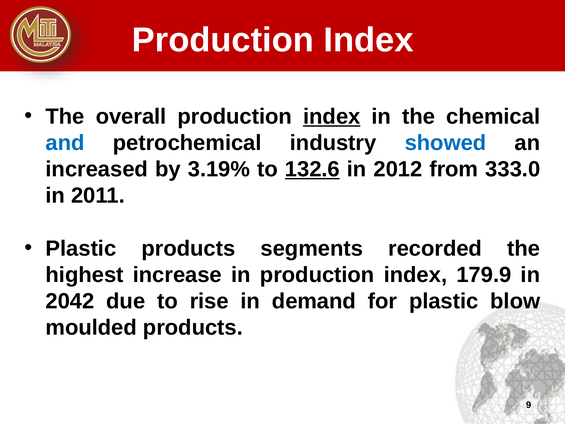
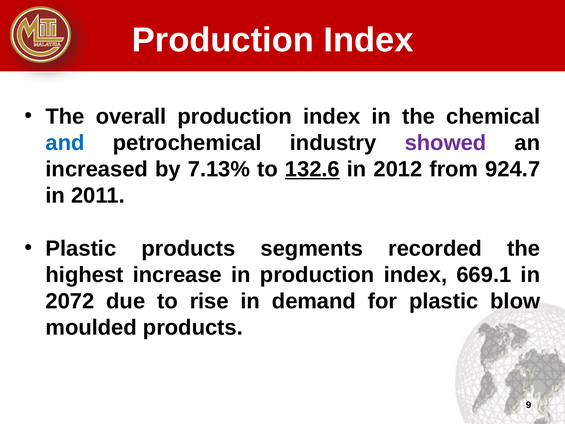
index underline: present -> none (332, 116)
showed colour: blue -> purple (446, 143)
3.19%: 3.19% -> 7.13% (219, 169)
333.0: 333.0 -> 924.7 (513, 169)
179.9: 179.9 -> 669.1 (484, 275)
2042: 2042 -> 2072 (70, 301)
